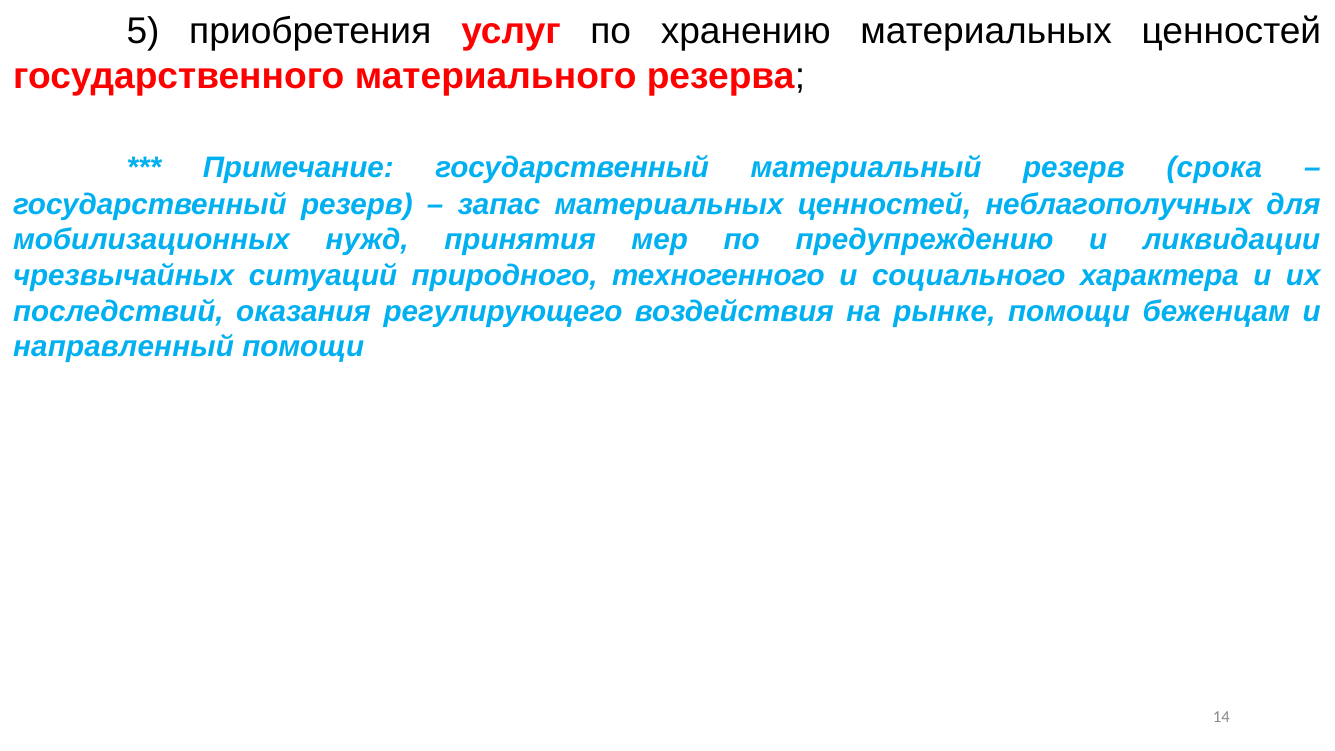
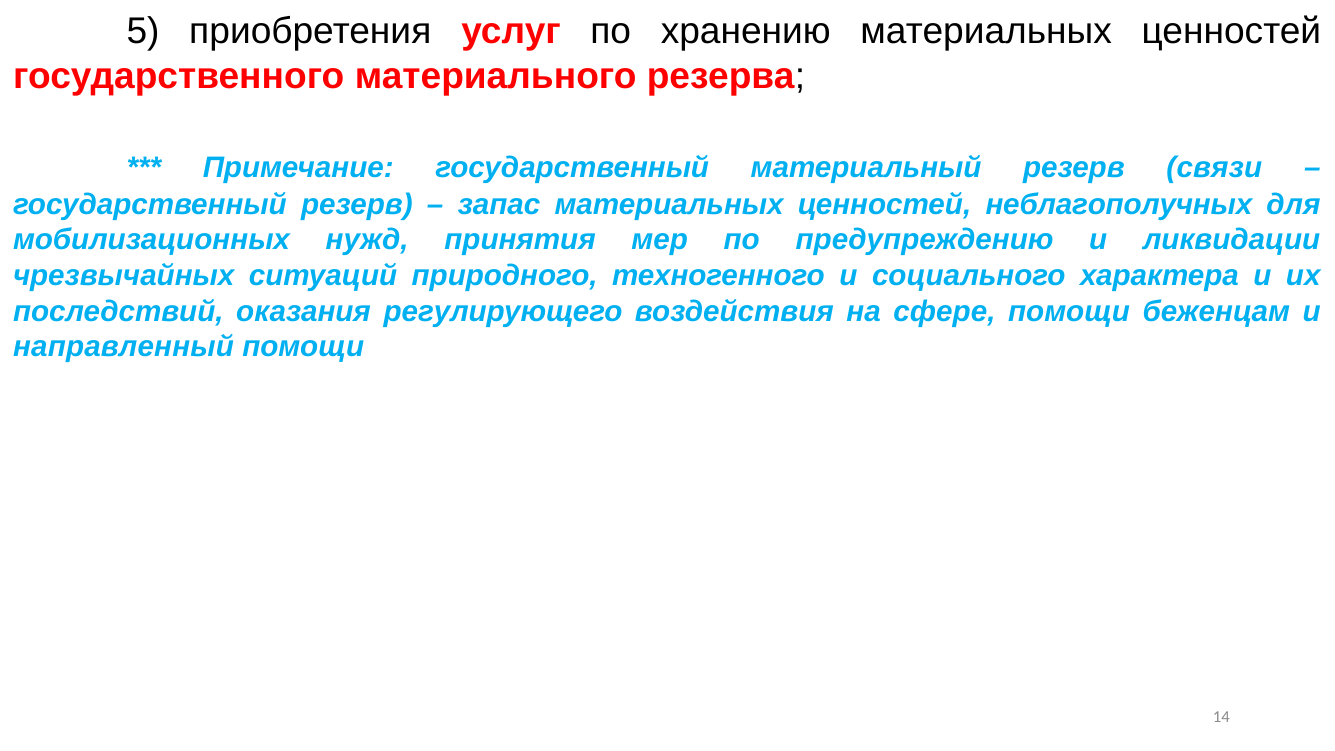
срока: срока -> связи (1214, 167)
рынке: рынке -> сфере (945, 311)
